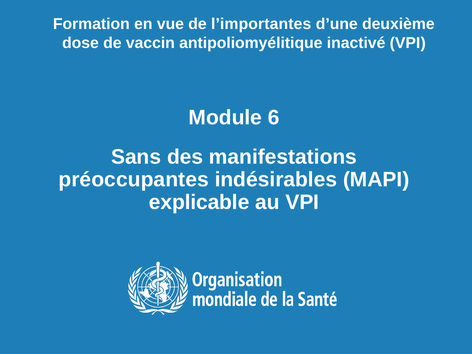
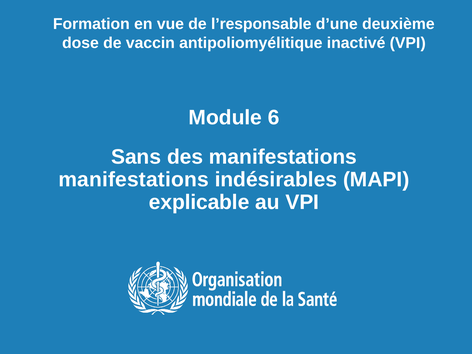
l’importantes: l’importantes -> l’responsable (261, 24)
préoccupantes: préoccupantes -> manifestations (134, 180)
